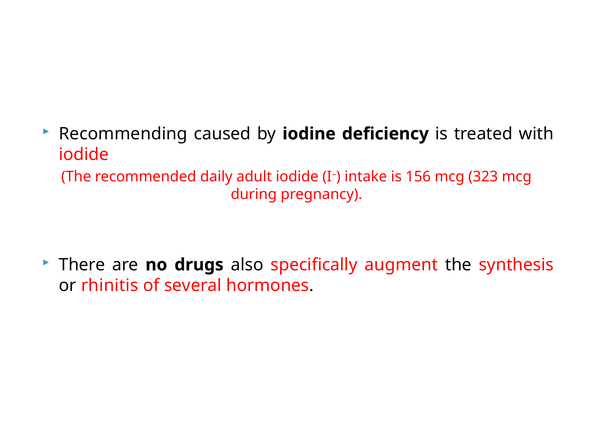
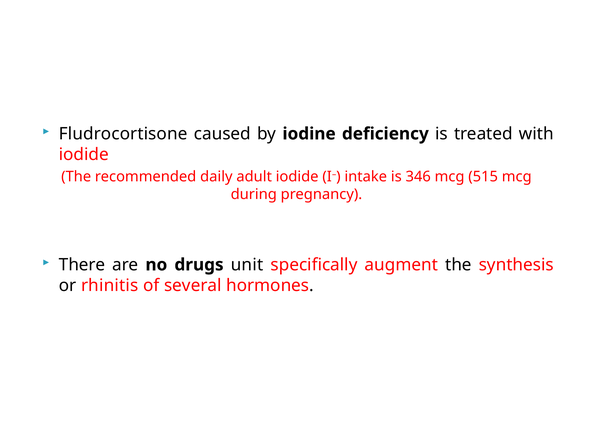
Recommending: Recommending -> Fludrocortisone (123, 134)
156: 156 -> 346 (418, 177)
323: 323 -> 515 (483, 177)
also: also -> unit (247, 265)
